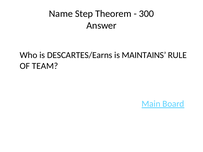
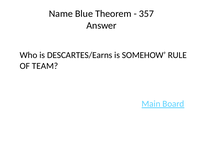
Step: Step -> Blue (84, 14)
300: 300 -> 357 (146, 14)
MAINTAINS: MAINTAINS -> SOMEHOW (144, 55)
